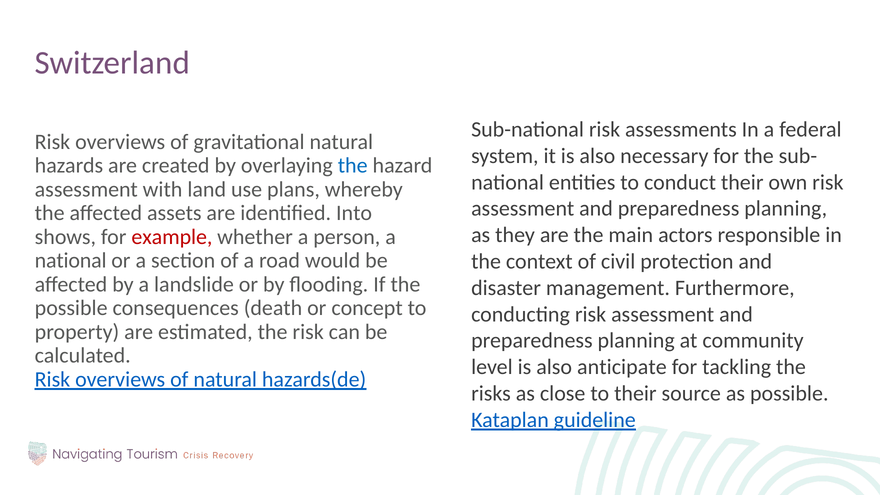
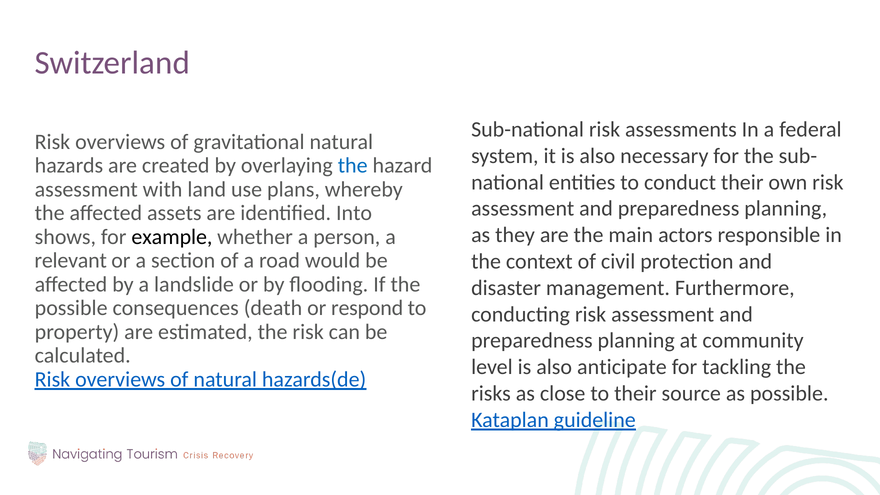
example colour: red -> black (172, 237)
national: national -> relevant (71, 261)
concept: concept -> respond (367, 308)
